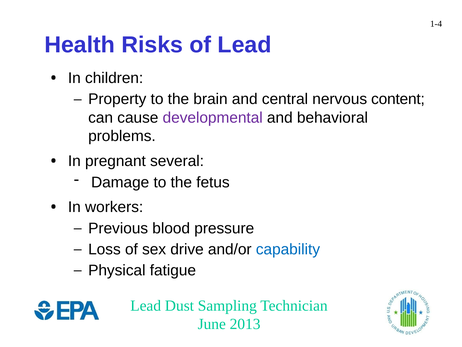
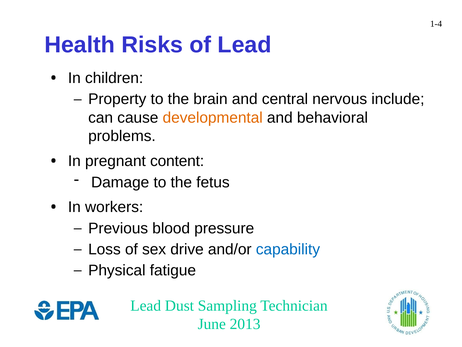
content: content -> include (398, 99)
developmental colour: purple -> orange (213, 118)
several: several -> content (177, 161)
